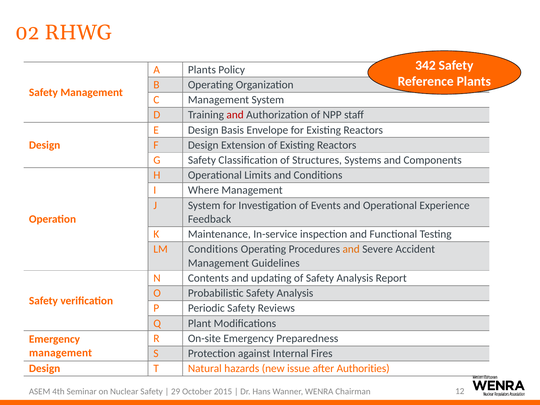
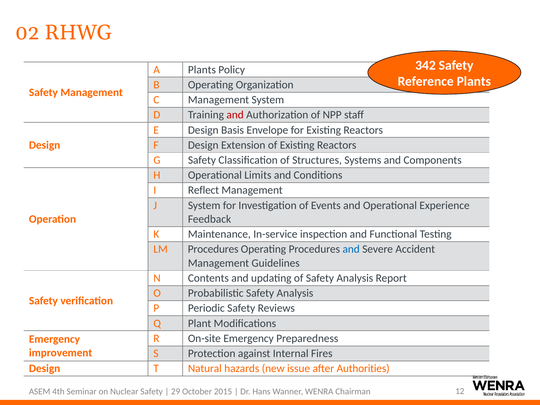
Where: Where -> Reflect (203, 190)
LM Conditions: Conditions -> Procedures (213, 249)
and colour: orange -> blue (351, 249)
management: management -> improvement (61, 353)
